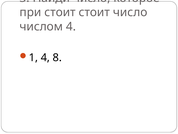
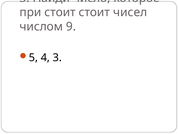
стоит число: число -> чисел (130, 12)
числом 4: 4 -> 9 (71, 26)
1: 1 -> 5 (33, 57)
4 8: 8 -> 3 (57, 57)
